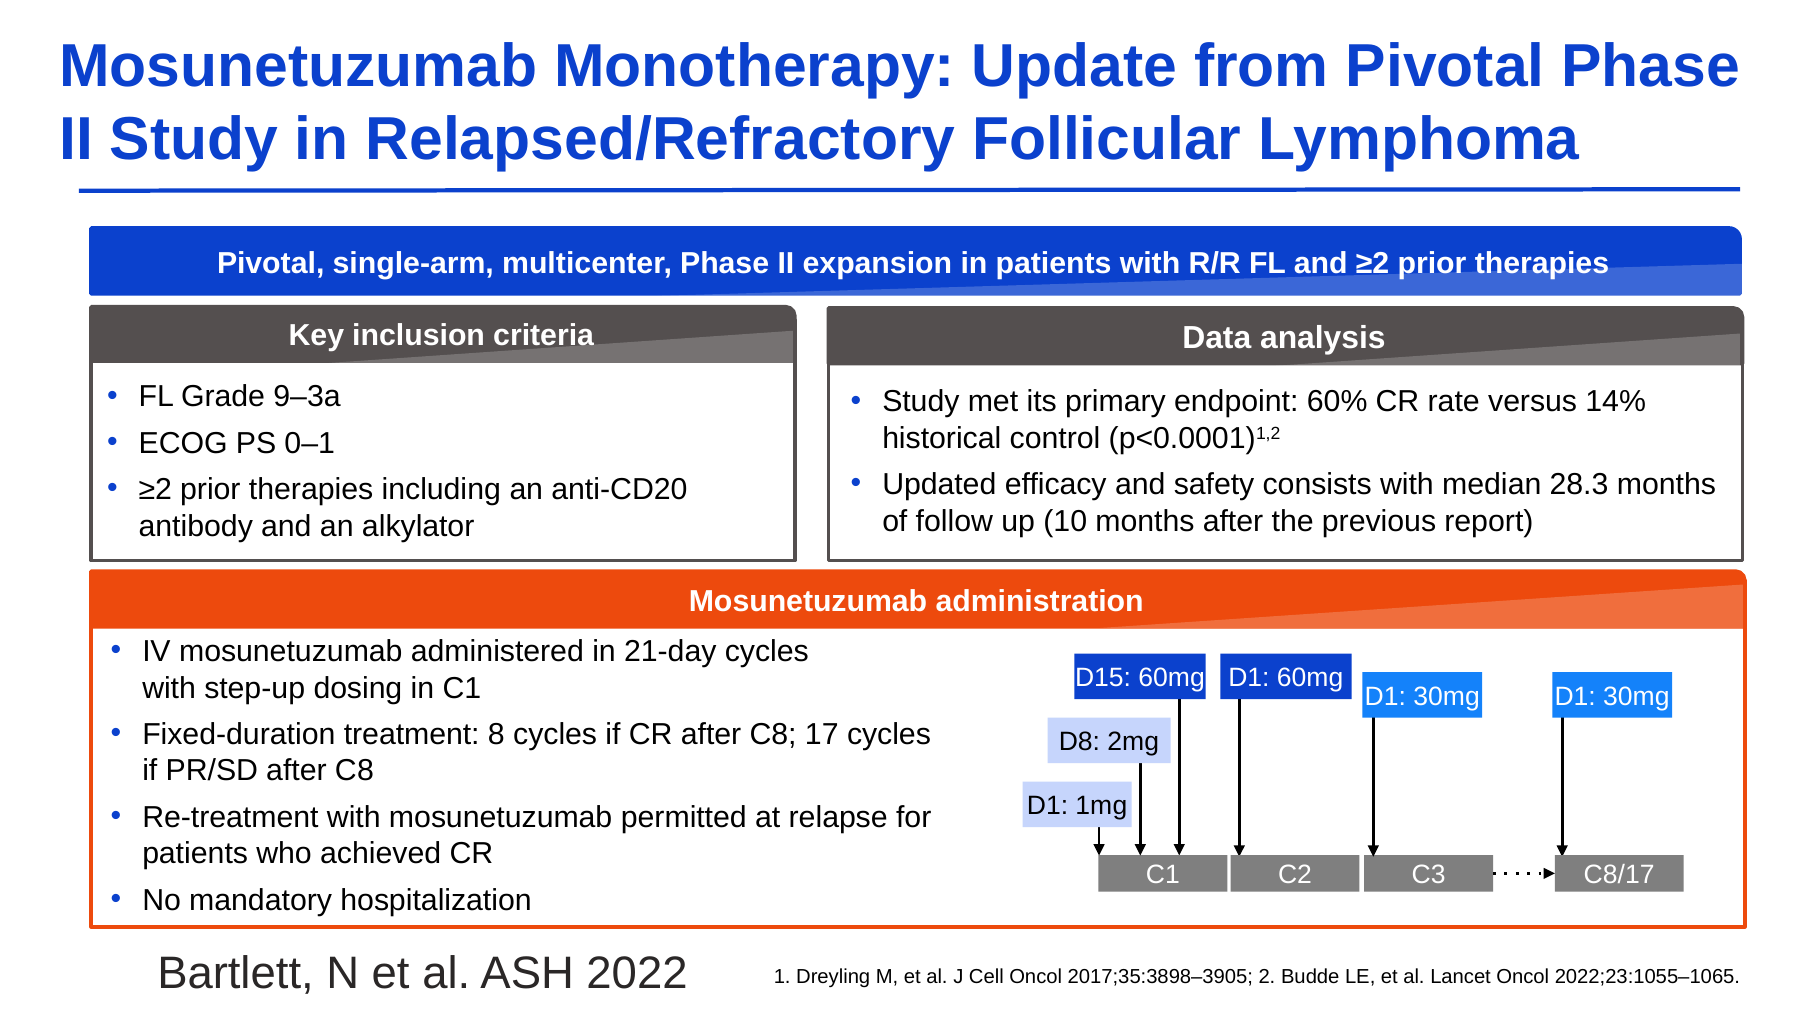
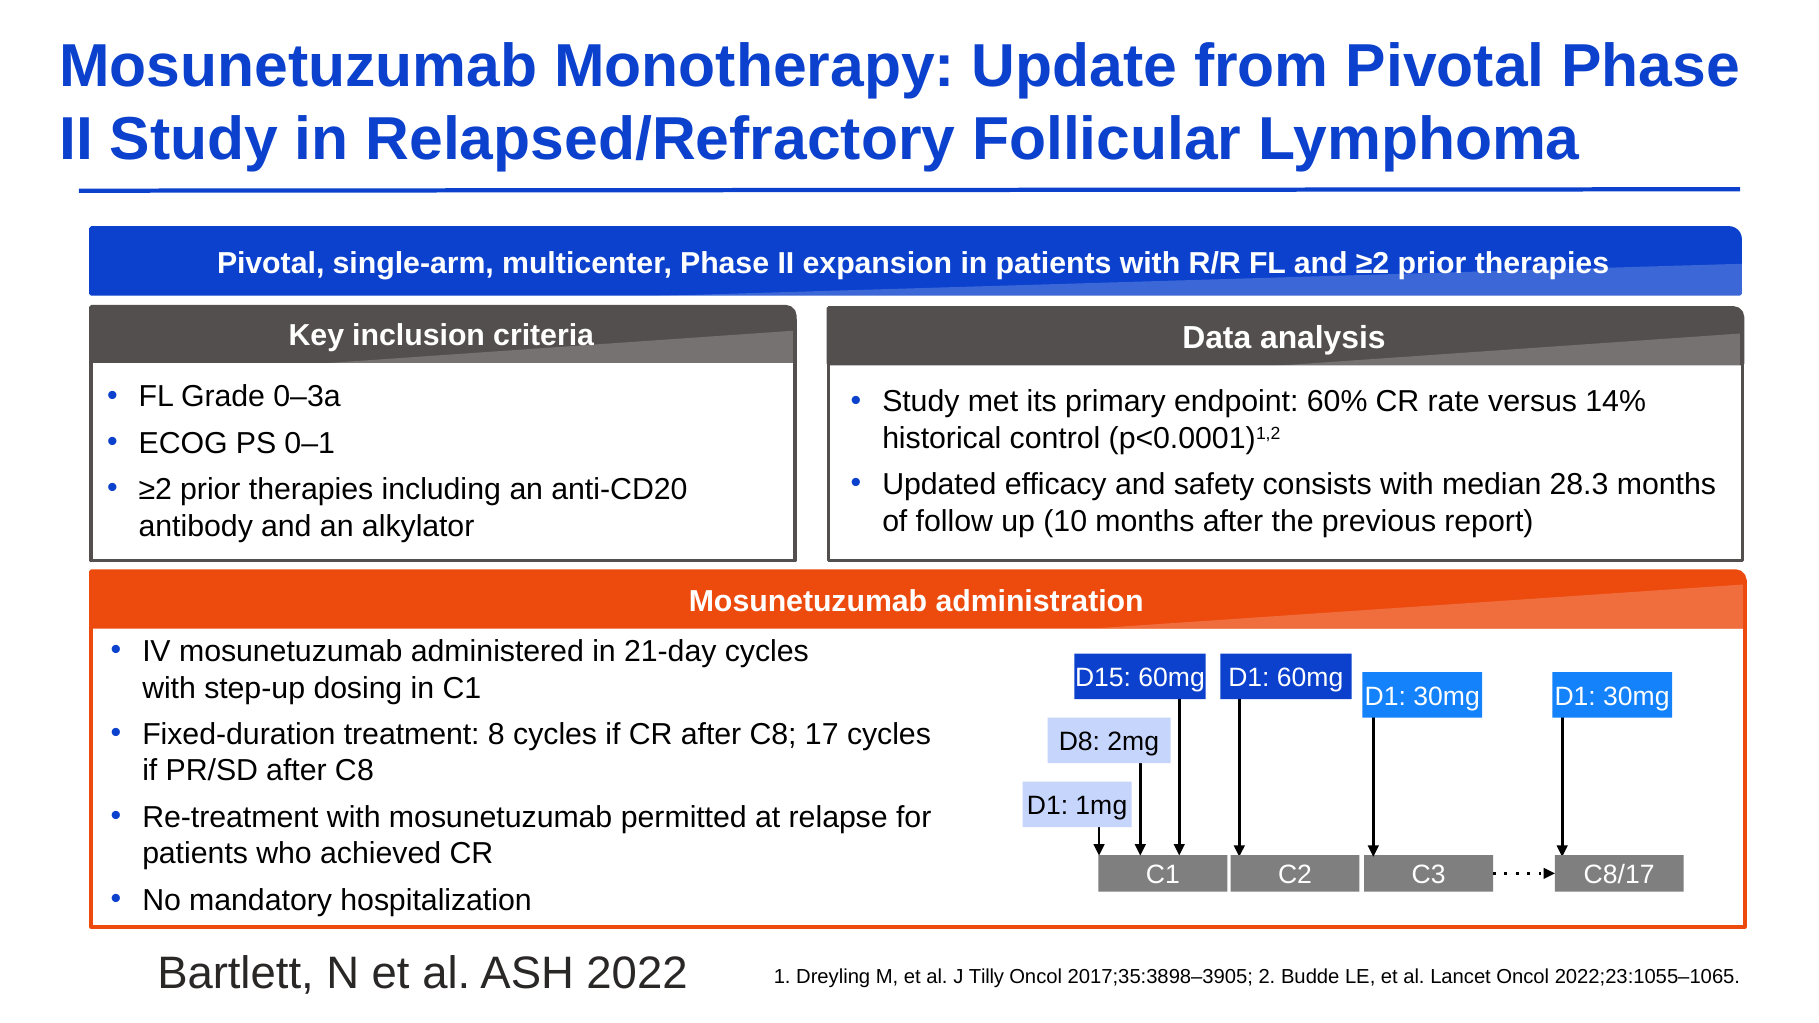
9–3a: 9–3a -> 0–3a (307, 397)
Cell: Cell -> Tilly (986, 977)
